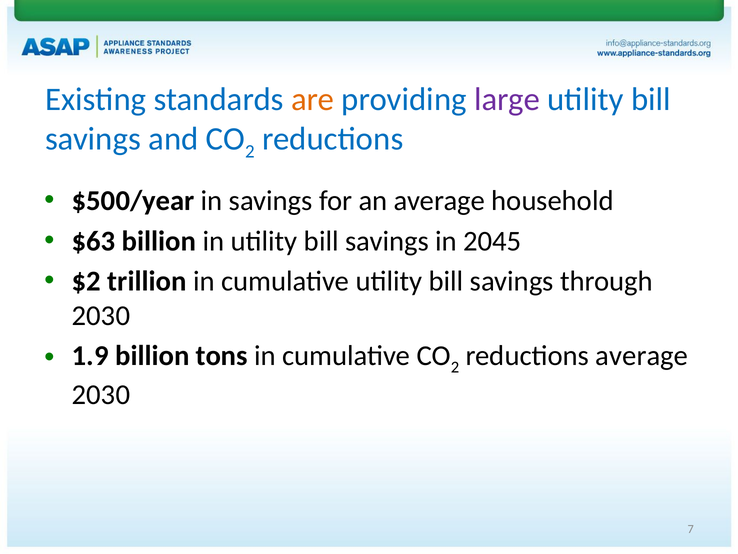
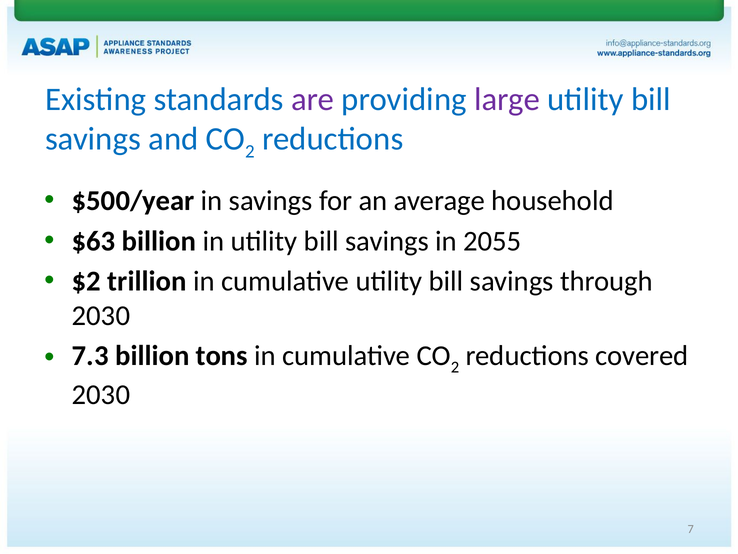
are colour: orange -> purple (313, 99)
2045: 2045 -> 2055 (492, 241)
1.9: 1.9 -> 7.3 (90, 356)
reductions average: average -> covered (642, 356)
